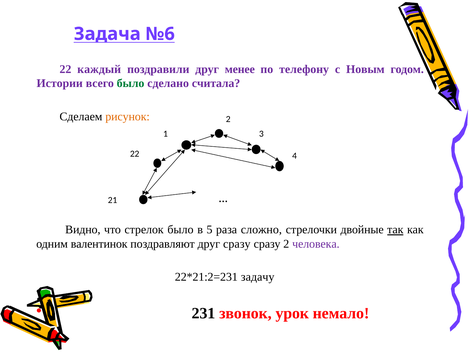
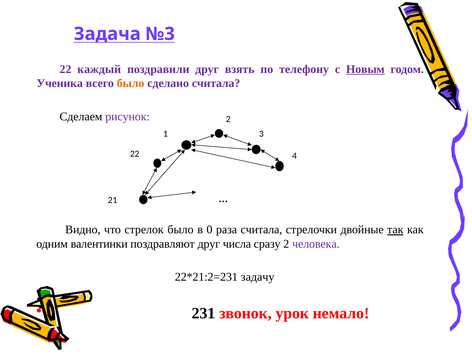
№6: №6 -> №3 (160, 34)
менее: менее -> взять (240, 69)
Новым underline: none -> present (365, 69)
Истории: Истории -> Ученика (60, 83)
было colour: green -> orange (131, 83)
рисунок colour: orange -> purple (128, 116)
5: 5 -> 0 (210, 230)
раза сложно: сложно -> считала (261, 230)
валентинок: валентинок -> валентинки (99, 244)
друг сразу: сразу -> числа (237, 244)
